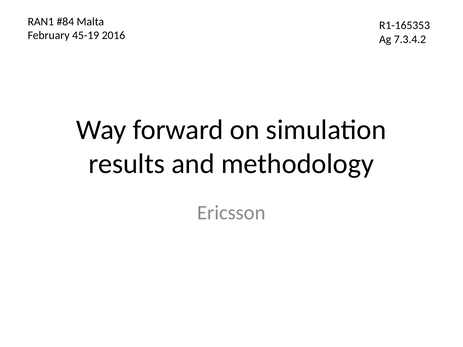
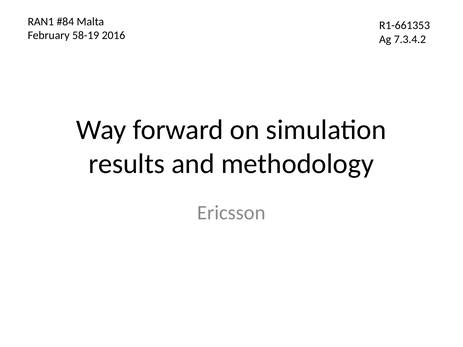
R1-165353: R1-165353 -> R1-661353 (405, 25)
45-19: 45-19 -> 58-19 (86, 35)
